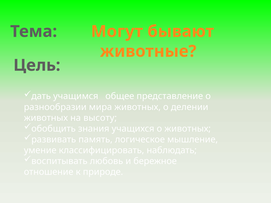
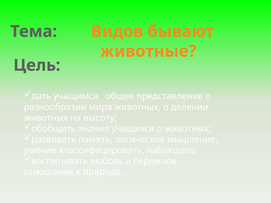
Могут: Могут -> Видов (117, 31)
